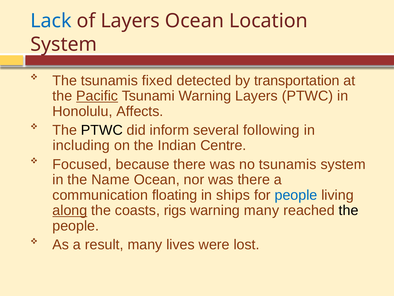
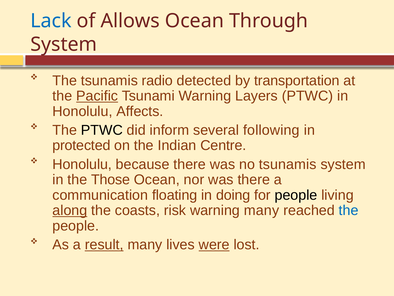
of Layers: Layers -> Allows (130, 21)
Location: Location -> Through (269, 21)
fixed: fixed -> radio (157, 80)
including: including -> protected (81, 145)
Focused: Focused -> Honolulu (82, 164)
Name: Name -> Those (111, 179)
ships: ships -> doing (233, 195)
people colour: blue -> black (296, 195)
rigs: rigs -> risk (175, 210)
the colour: black -> blue (349, 210)
result underline: none -> present (104, 244)
were underline: none -> present (214, 244)
